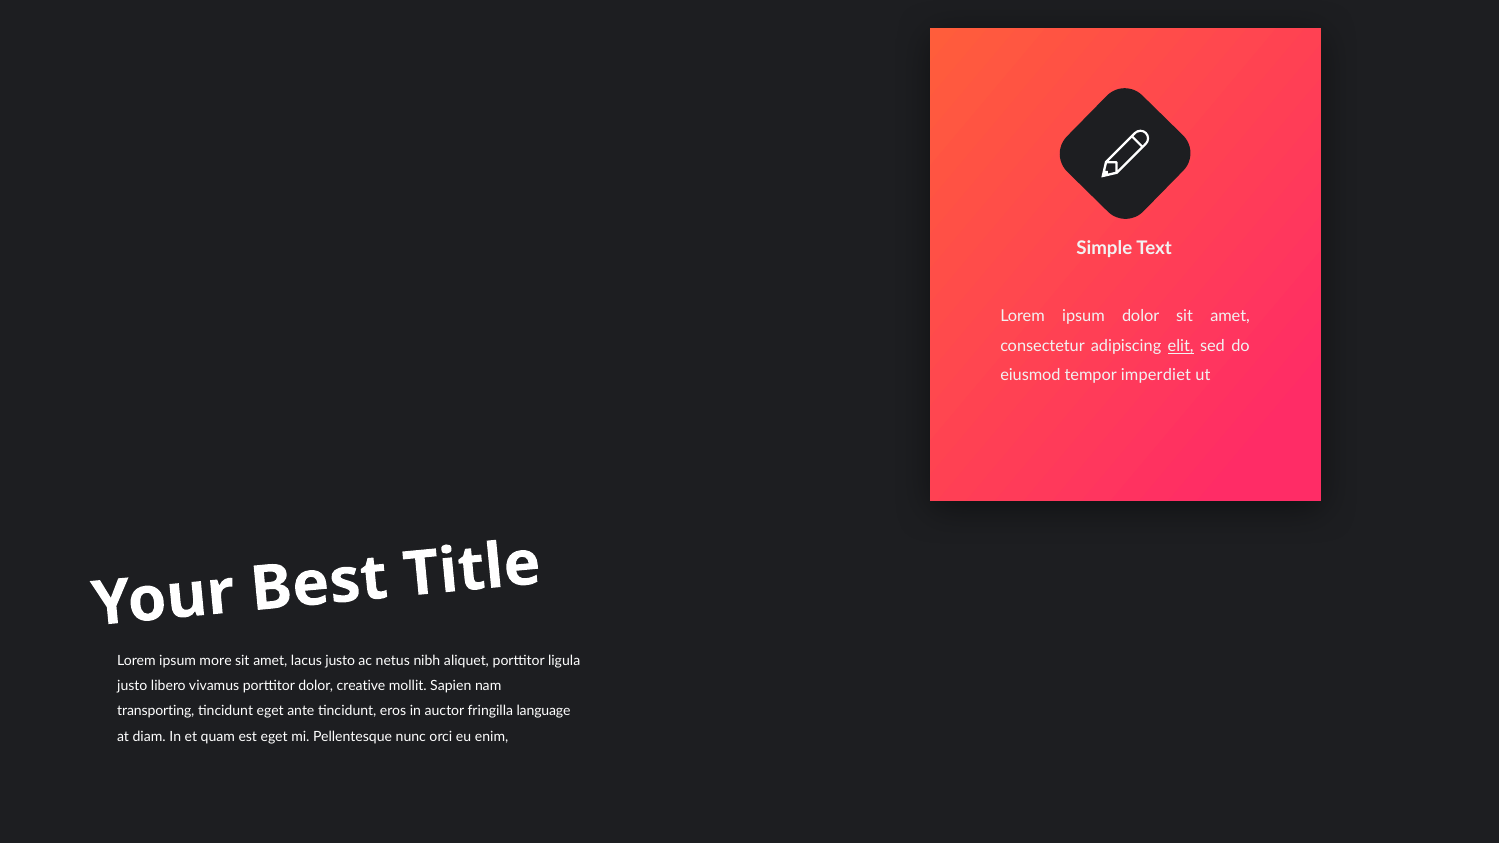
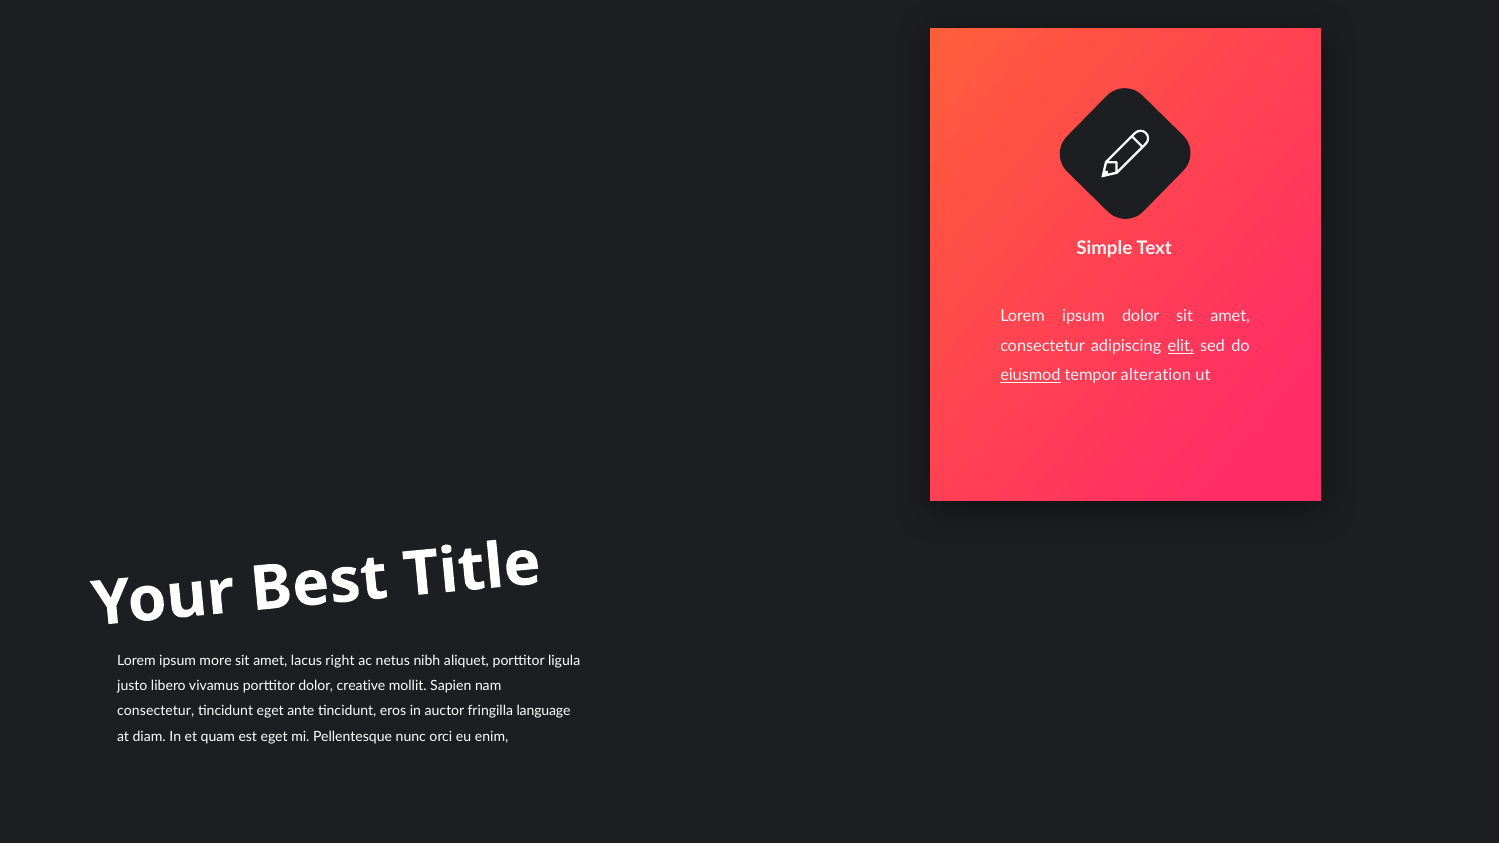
eiusmod underline: none -> present (1030, 376)
imperdiet: imperdiet -> alteration (1156, 376)
lacus justo: justo -> right (340, 661)
transporting: transporting -> consectetur (156, 711)
